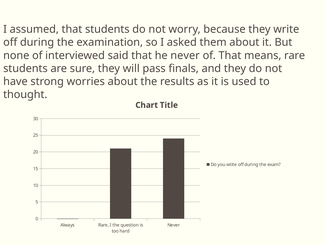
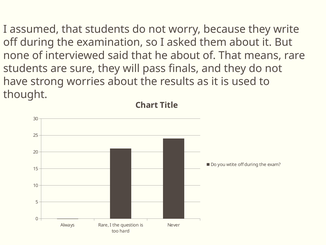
he never: never -> about (185, 55)
